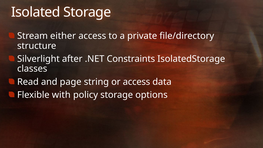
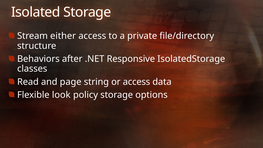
Silverlight: Silverlight -> Behaviors (38, 59)
Constraints: Constraints -> Responsive (131, 59)
with: with -> look (61, 95)
